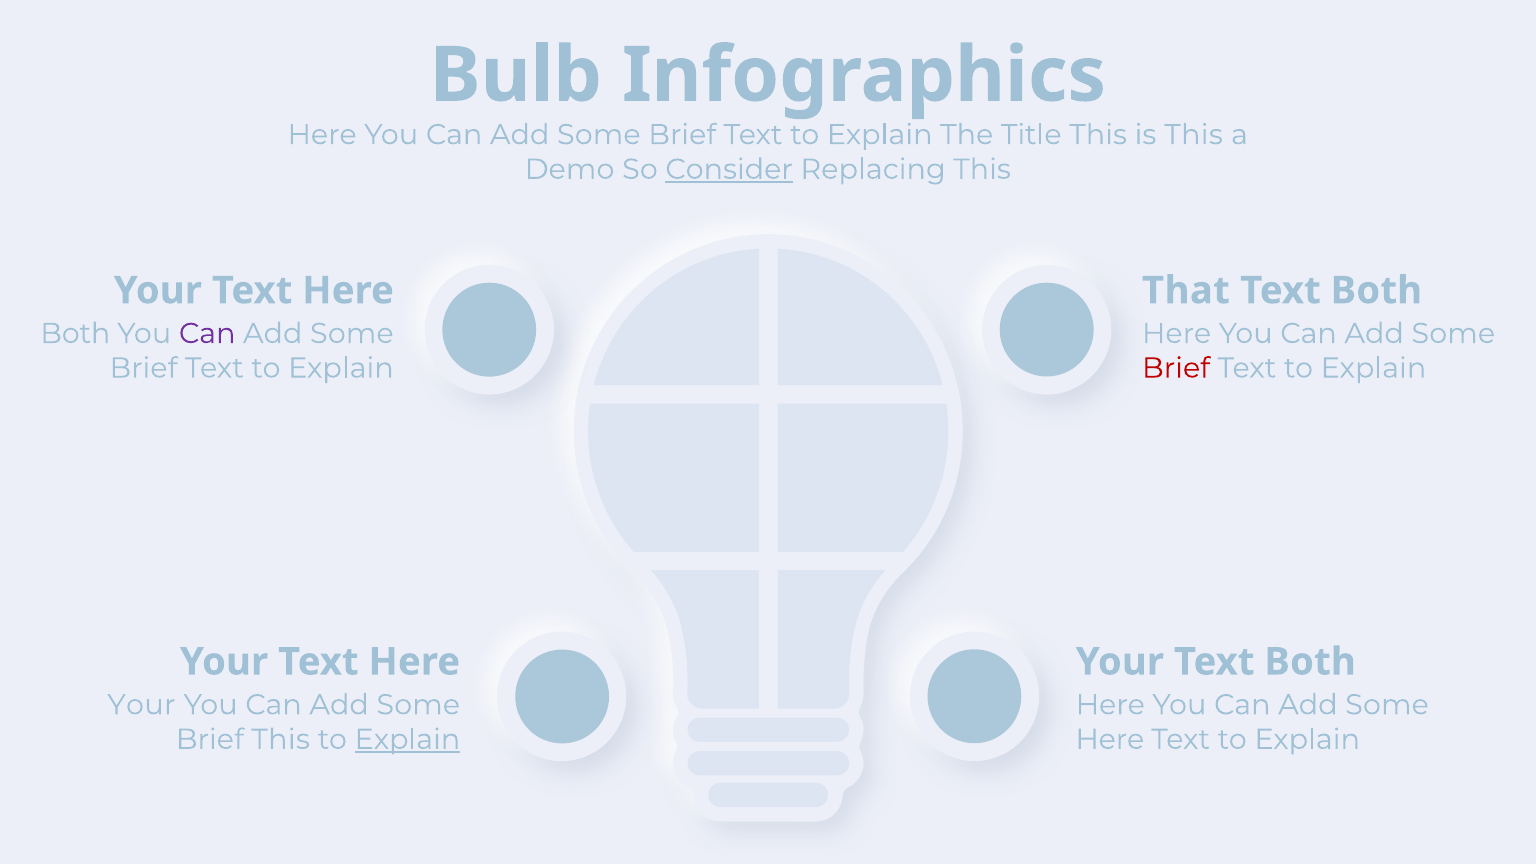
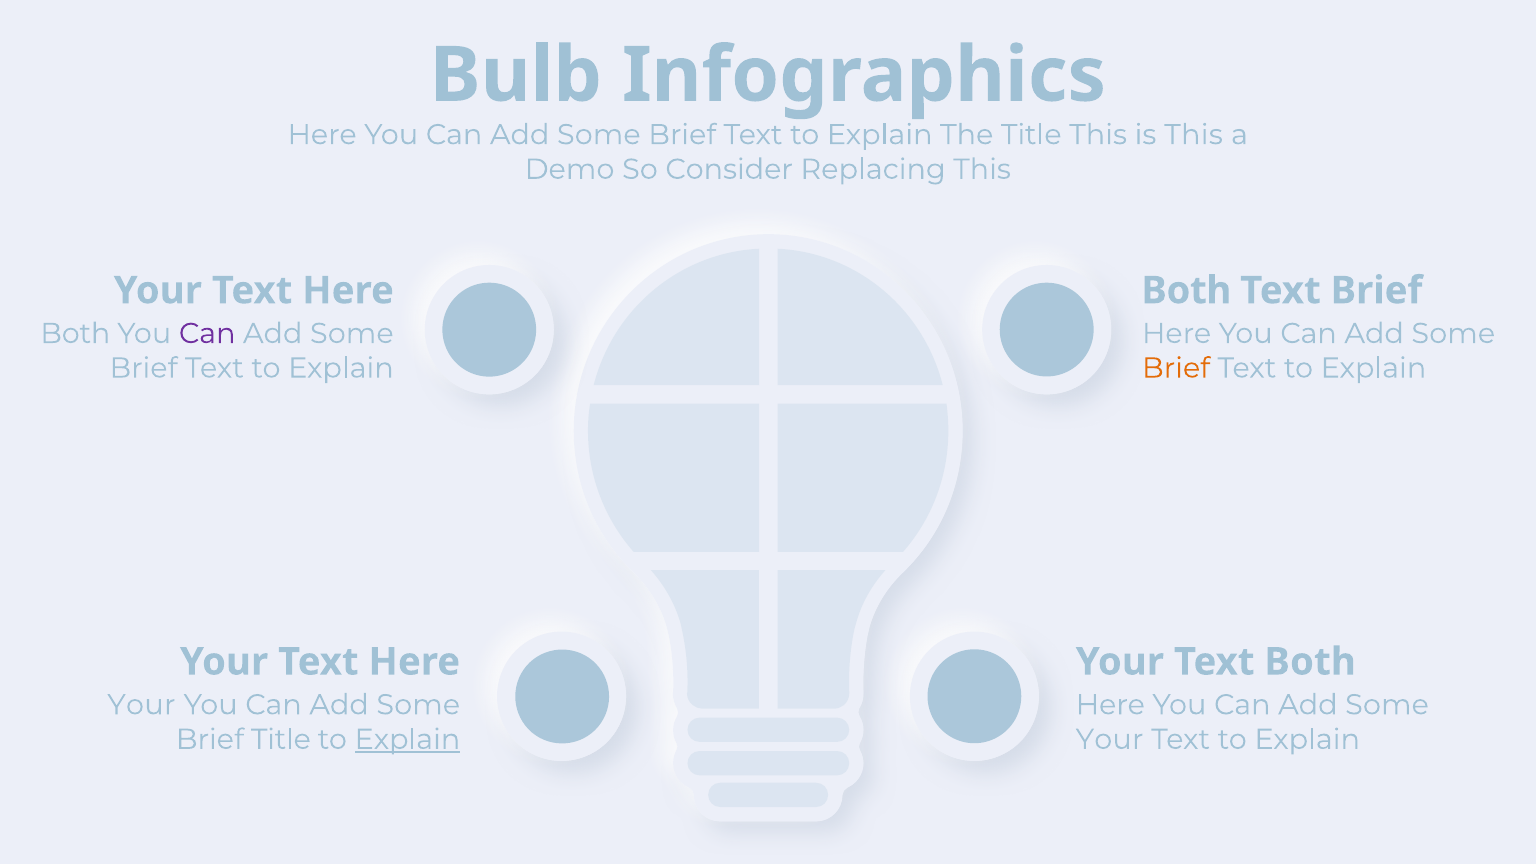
Consider underline: present -> none (729, 169)
That: That -> Both (1186, 291)
Both: Both -> Brief (1376, 291)
Brief colour: red -> orange (1176, 368)
Brief This: This -> Title (281, 739)
Here: Here -> Your (1110, 739)
